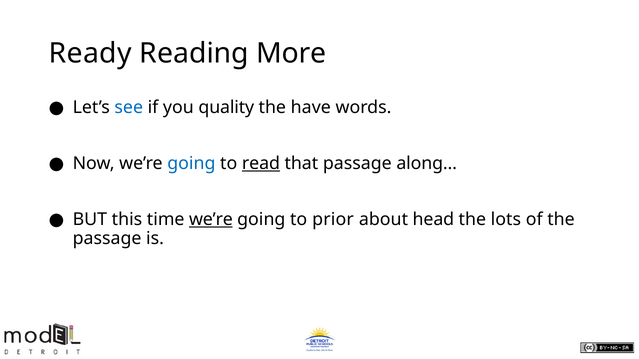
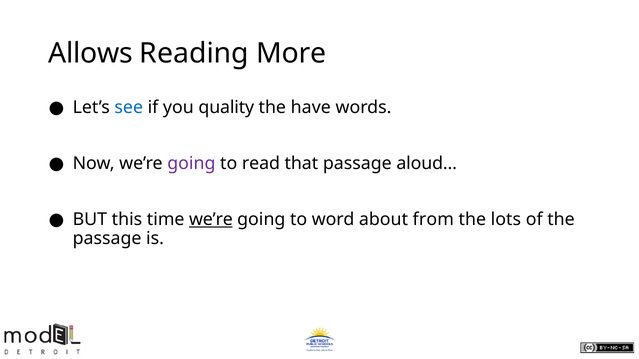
Ready: Ready -> Allows (91, 54)
going colour: blue -> purple (191, 164)
read underline: present -> none (261, 164)
along…: along… -> aloud… (427, 164)
prior: prior -> word (333, 220)
head: head -> from (433, 220)
